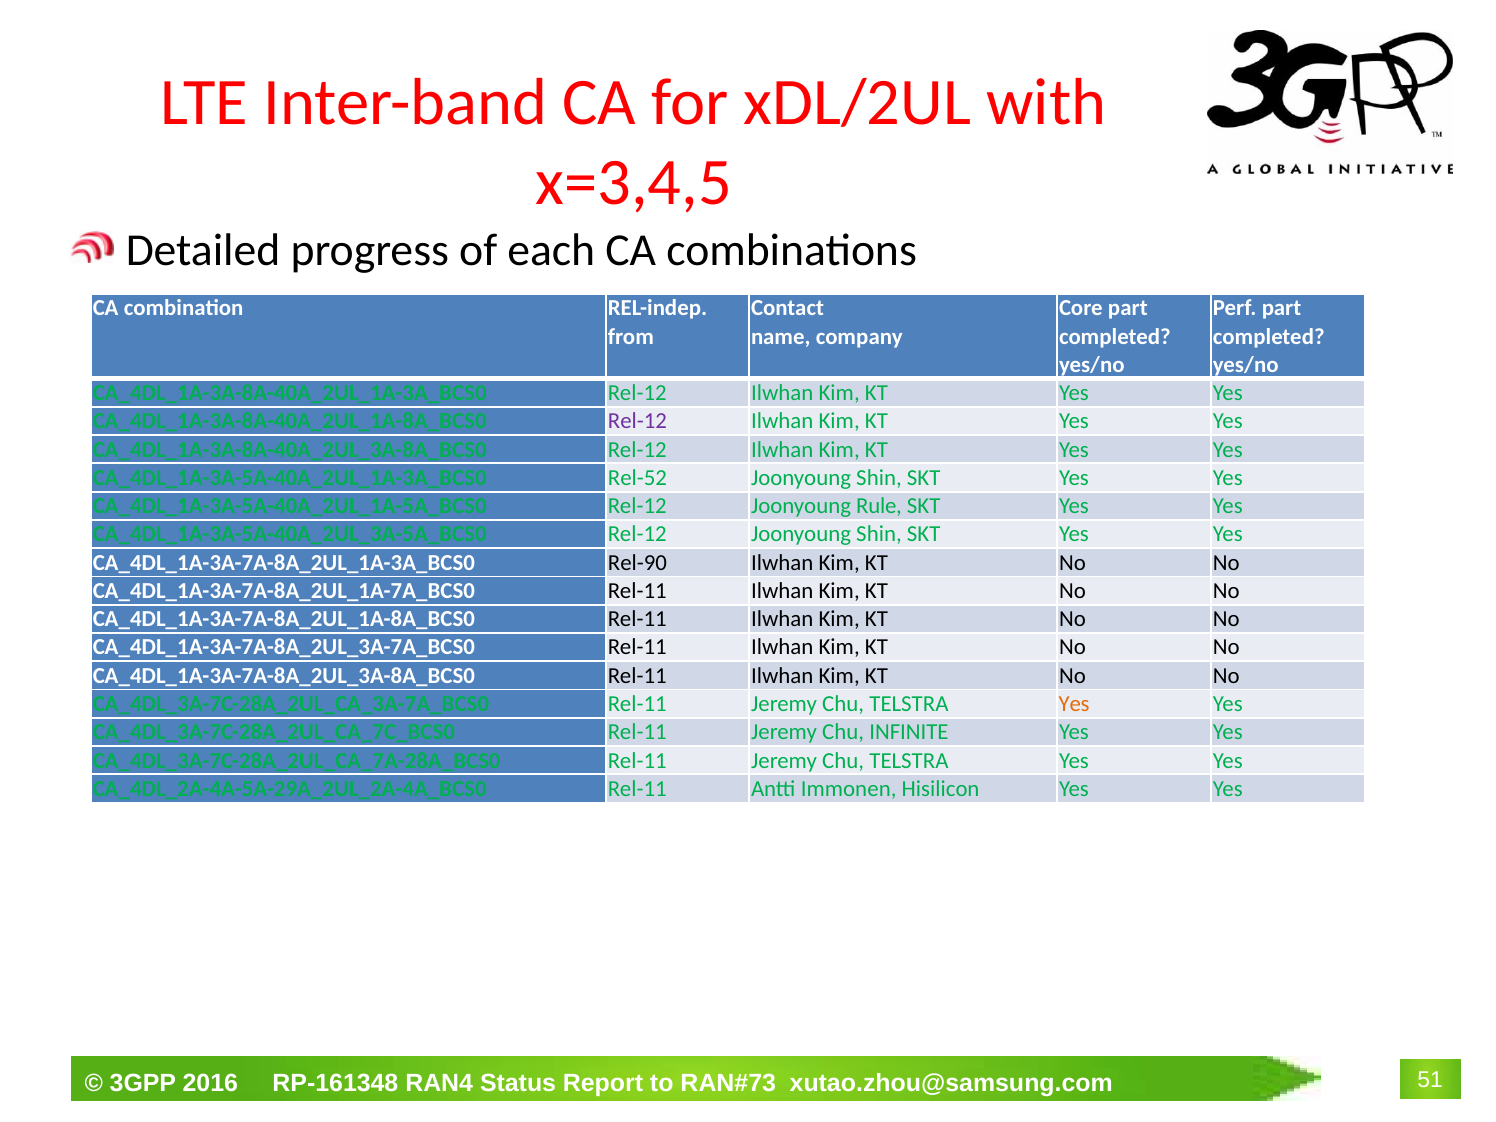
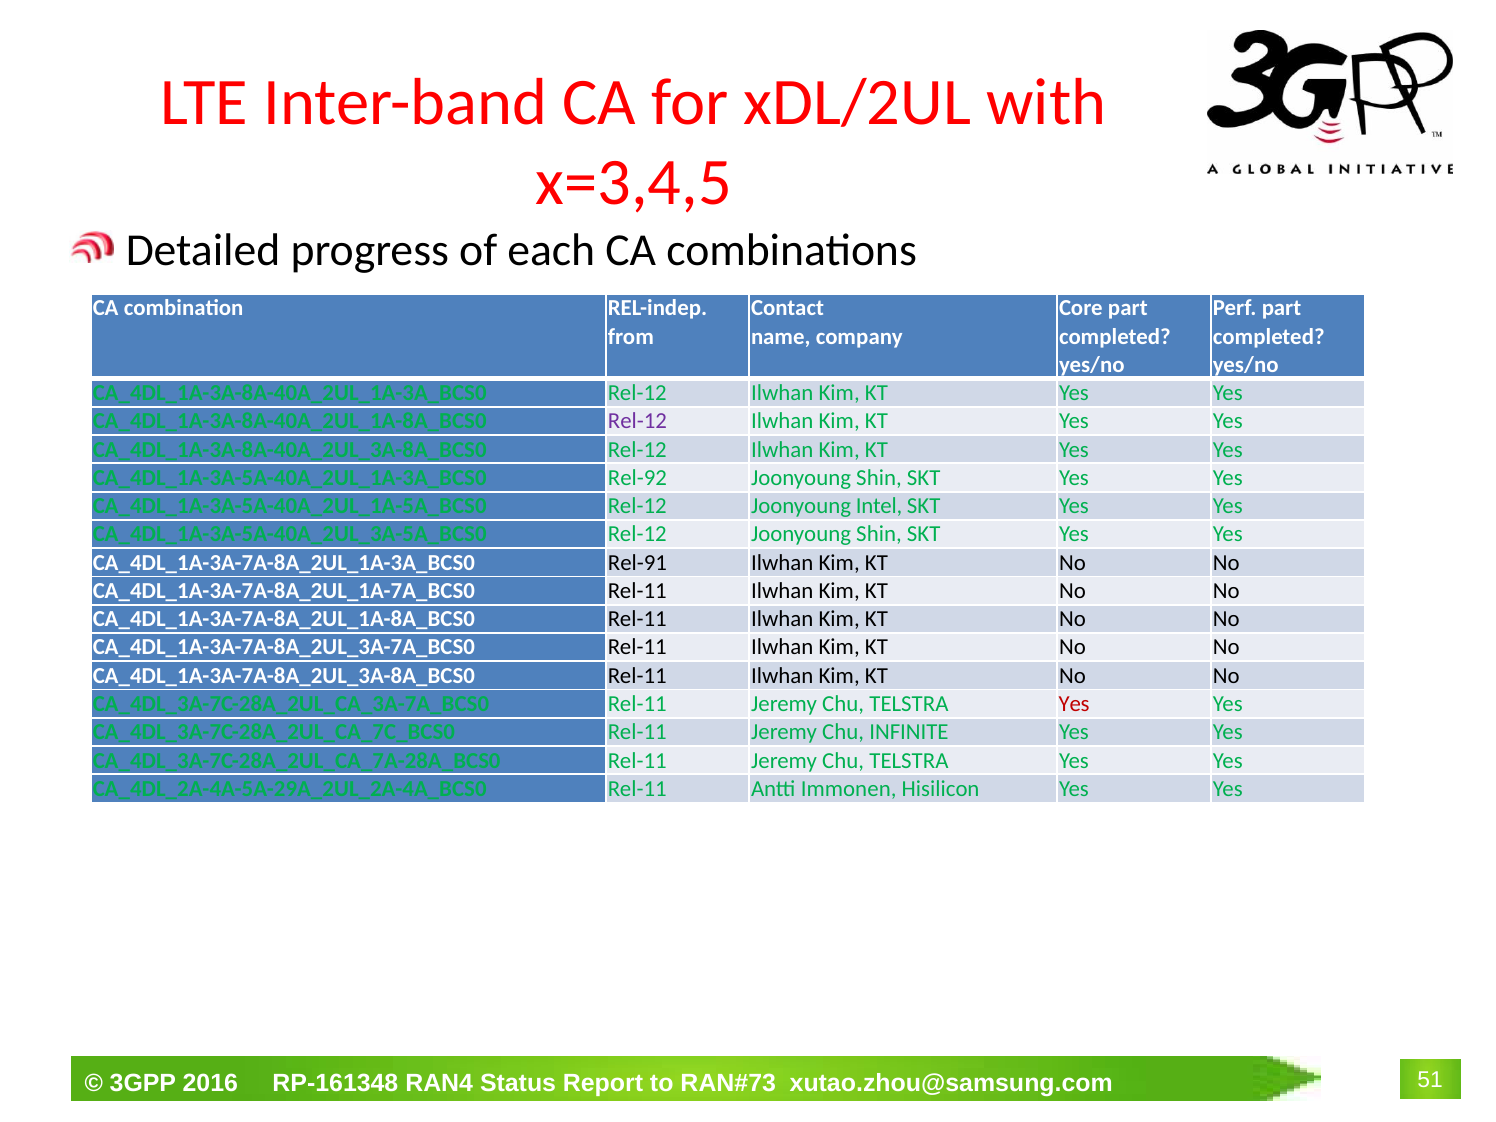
Rel-52: Rel-52 -> Rel-92 (637, 478)
Rule: Rule -> Intel (879, 506)
Rel-90: Rel-90 -> Rel-91 (637, 563)
Yes colour: orange -> red (1074, 704)
